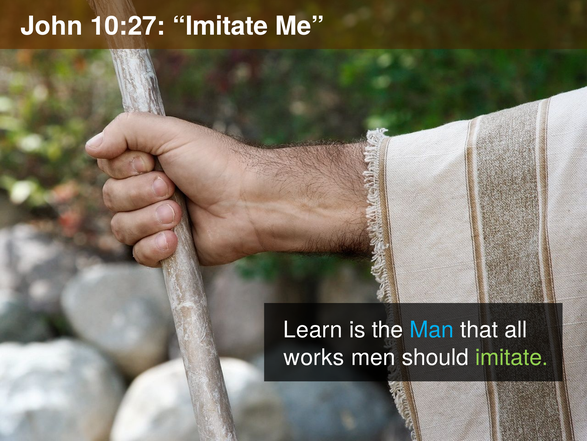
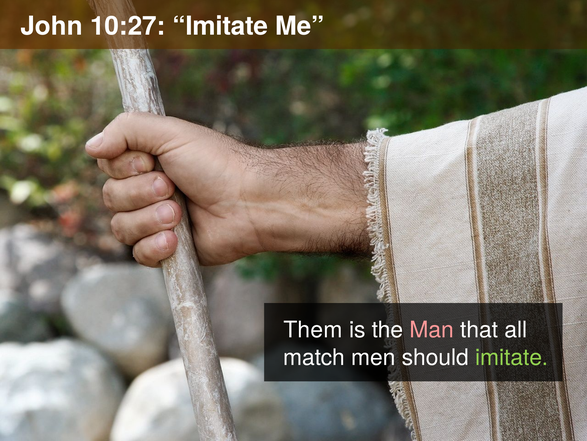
Learn: Learn -> Them (313, 330)
Man colour: light blue -> pink (432, 330)
works: works -> match (314, 357)
